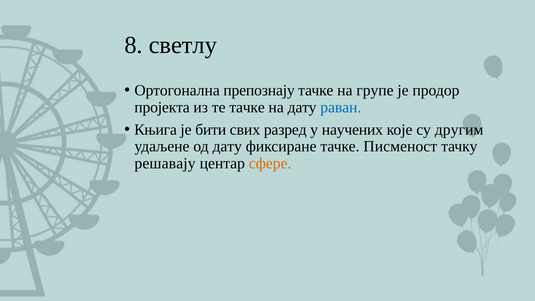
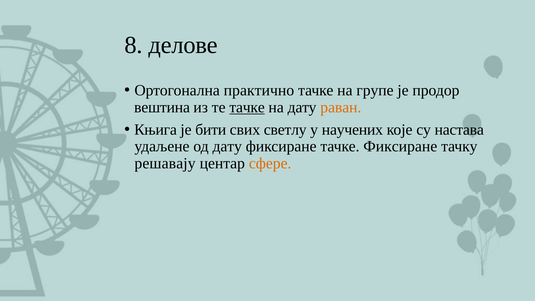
светлу: светлу -> делове (183, 45)
препознају: препознају -> практично (259, 90)
пројекта: пројекта -> вештина (162, 107)
тачке underline: none -> present (247, 107)
раван colour: blue -> orange (341, 107)
разред: разред -> светлу (285, 130)
другим: другим -> настава (459, 130)
тачке Писменост: Писменост -> Фиксиране (400, 146)
